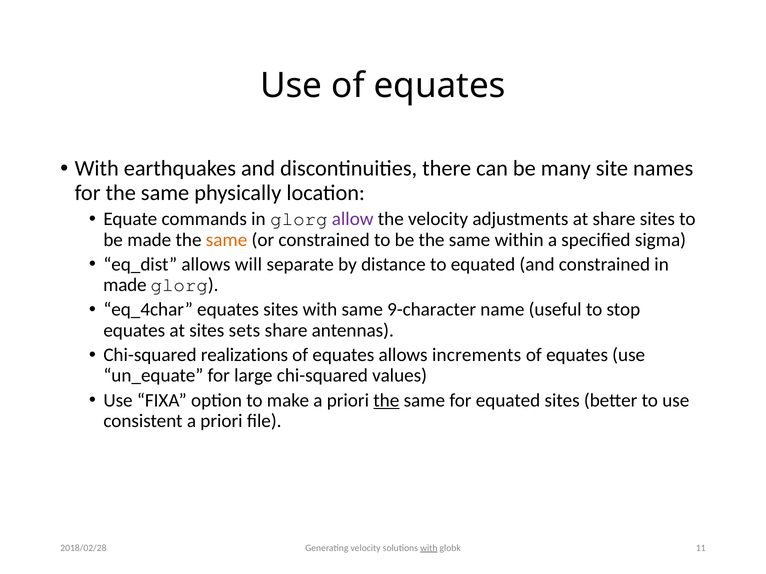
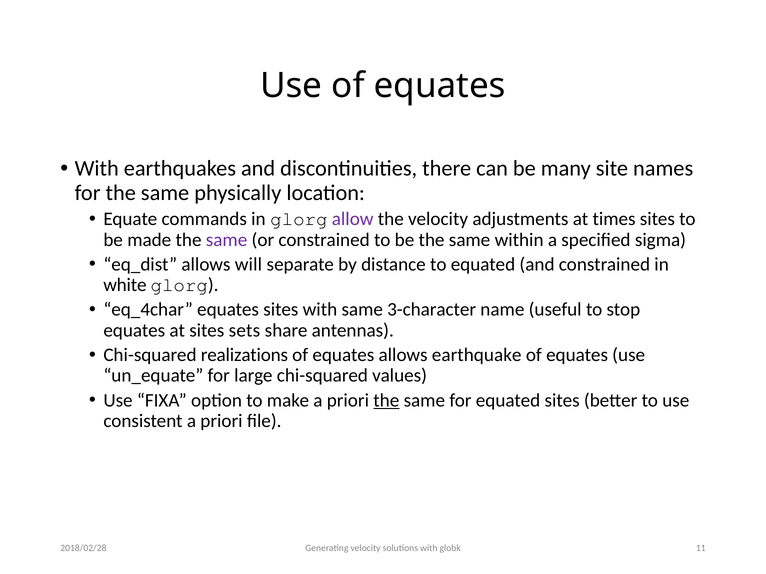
at share: share -> times (614, 219)
same colour: orange -> purple (227, 240)
made: made -> white (125, 285)
9-character: 9-character -> 3-character (432, 310)
increments: increments -> earthquake (477, 355)
with underline: present -> none (429, 548)
